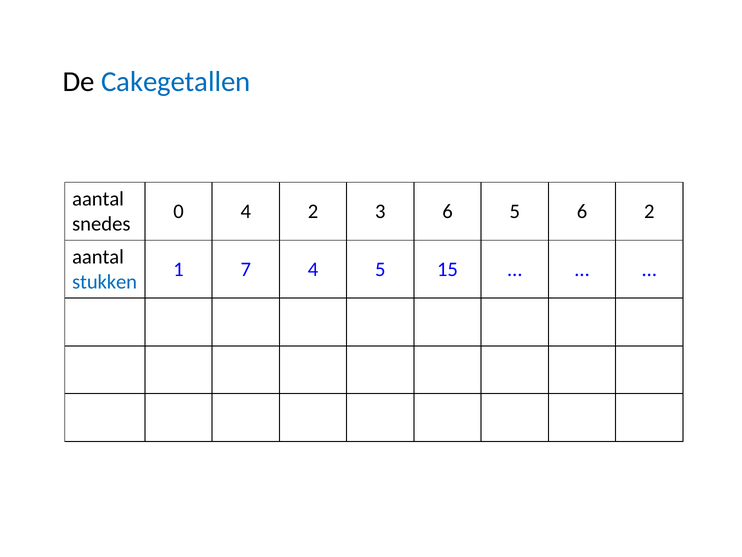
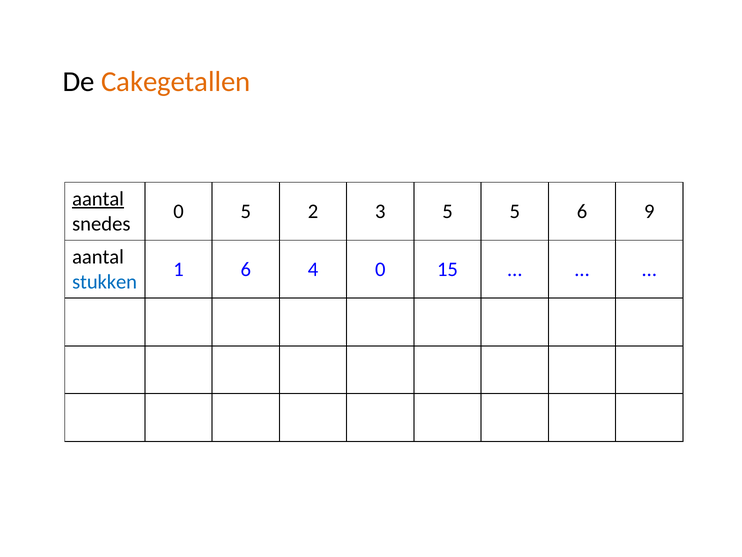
Cakegetallen colour: blue -> orange (176, 82)
aantal underline: none -> present (98, 199)
0 4: 4 -> 5 (246, 211)
3 6: 6 -> 5 (448, 211)
6 2: 2 -> 9 (649, 211)
1 7: 7 -> 6 (246, 269)
4 5: 5 -> 0 (380, 269)
